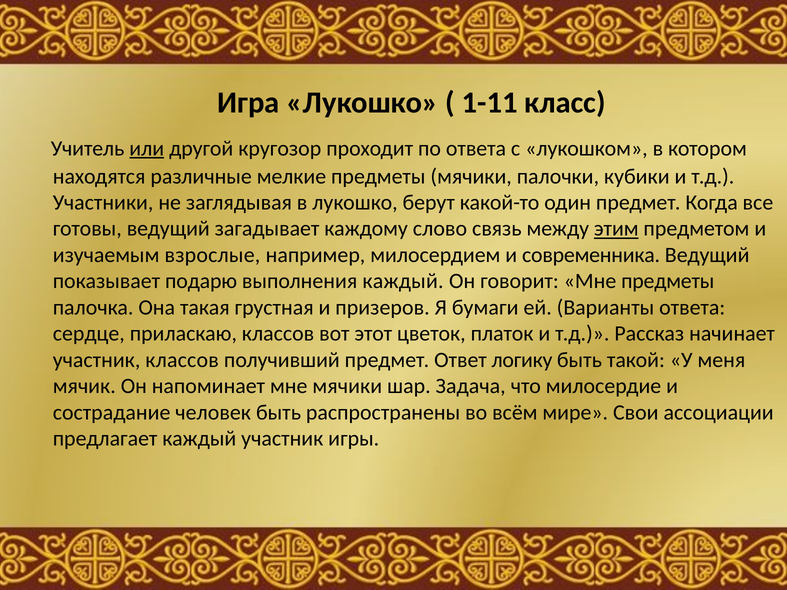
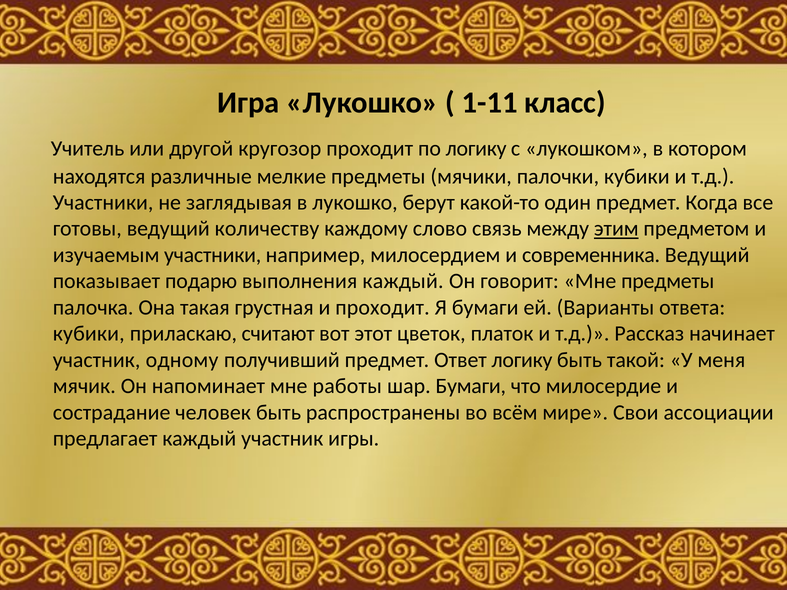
или underline: present -> none (147, 148)
по ответа: ответа -> логику (476, 148)
загадывает: загадывает -> количеству (267, 229)
изучаемым взрослые: взрослые -> участники (213, 255)
и призеров: призеров -> проходит (383, 308)
сердце: сердце -> кубики (89, 334)
приласкаю классов: классов -> считают (278, 334)
участник классов: классов -> одному (182, 360)
мне мячики: мячики -> работы (347, 386)
шар Задача: Задача -> Бумаги (471, 386)
